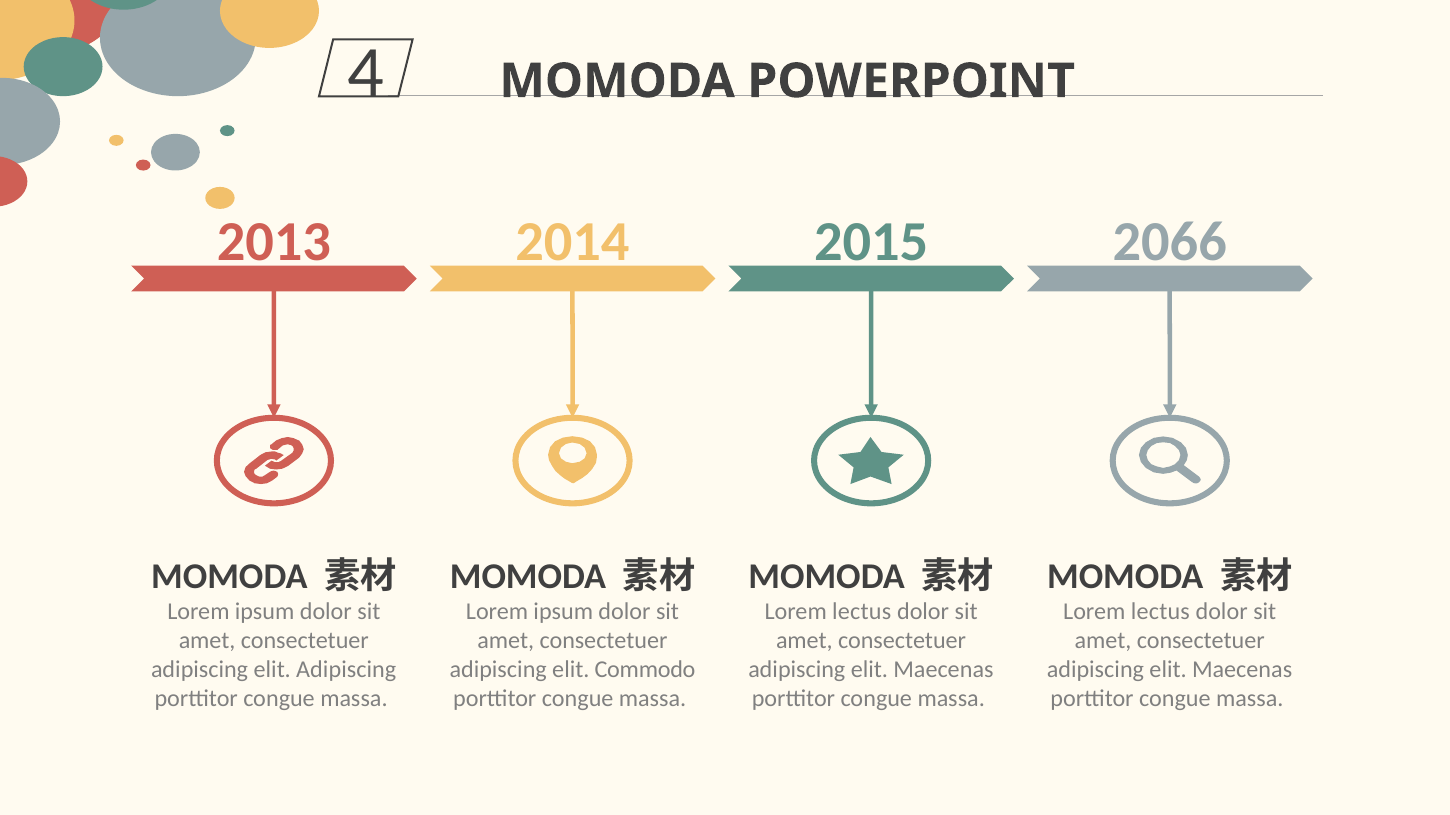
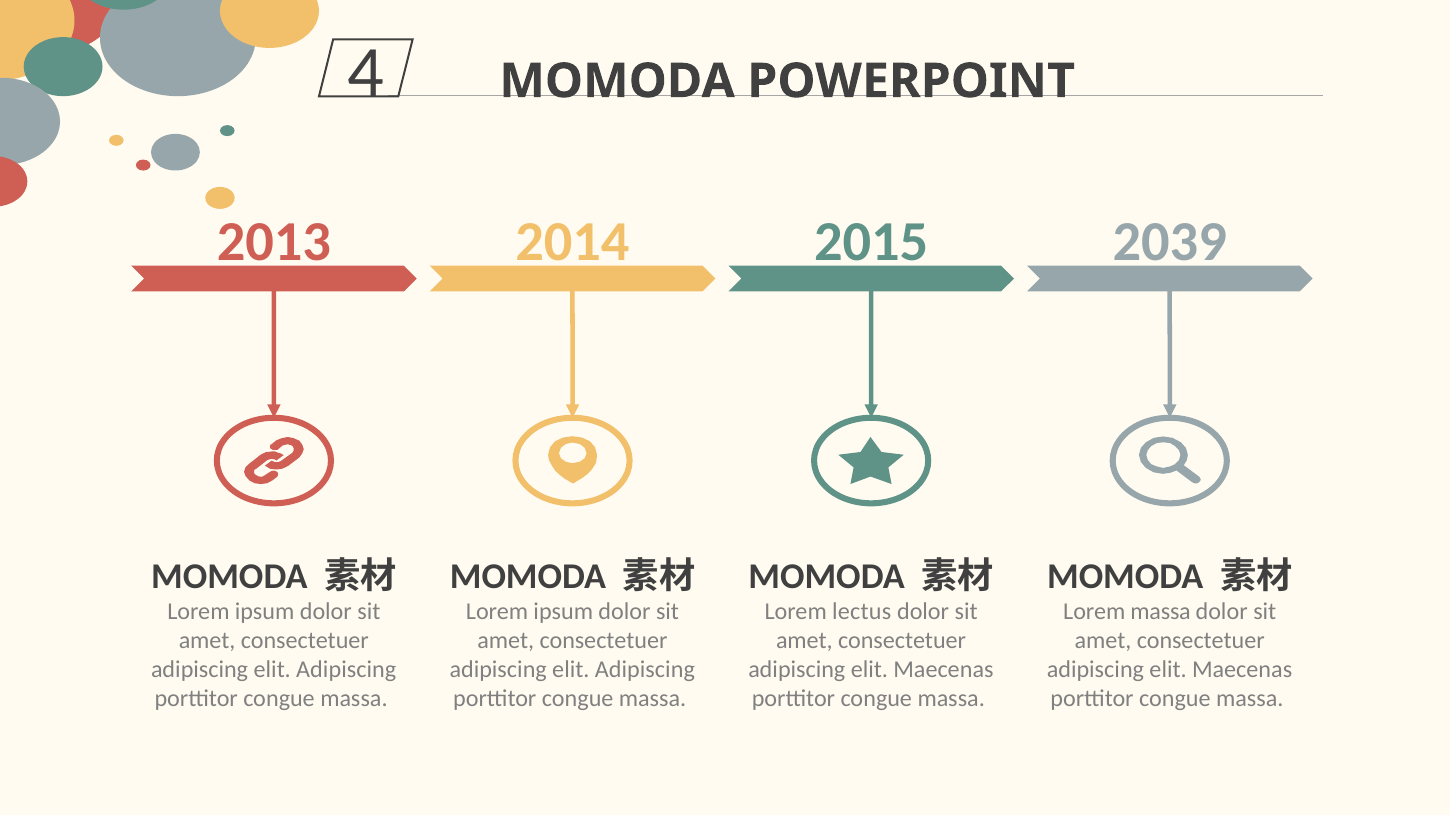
2066: 2066 -> 2039 (1170, 242)
lectus: lectus -> massa (1161, 612)
Commodo: Commodo -> Adipiscing (645, 670)
